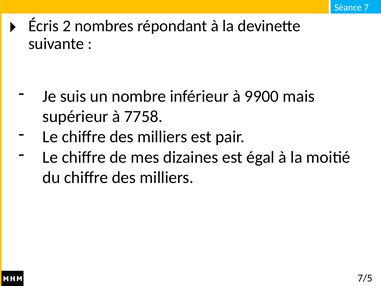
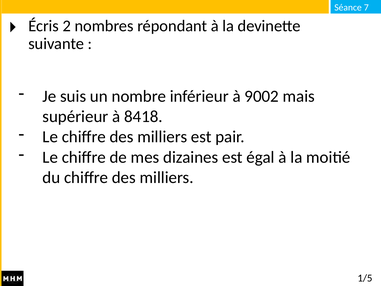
9900: 9900 -> 9002 (262, 96)
7758: 7758 -> 8418 (143, 116)
7/5: 7/5 -> 1/5 (365, 278)
